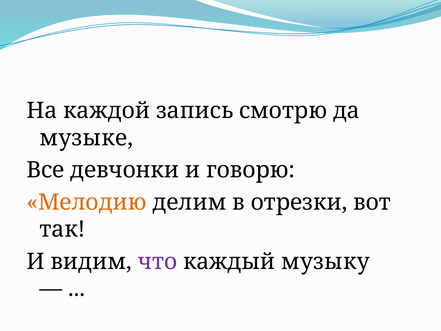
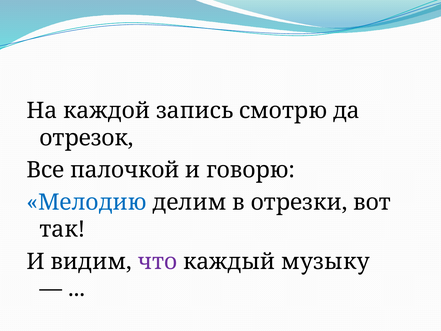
музыке: музыке -> отрезок (87, 138)
девчонки: девчонки -> палочкой (125, 170)
Мелодию colour: orange -> blue (87, 202)
